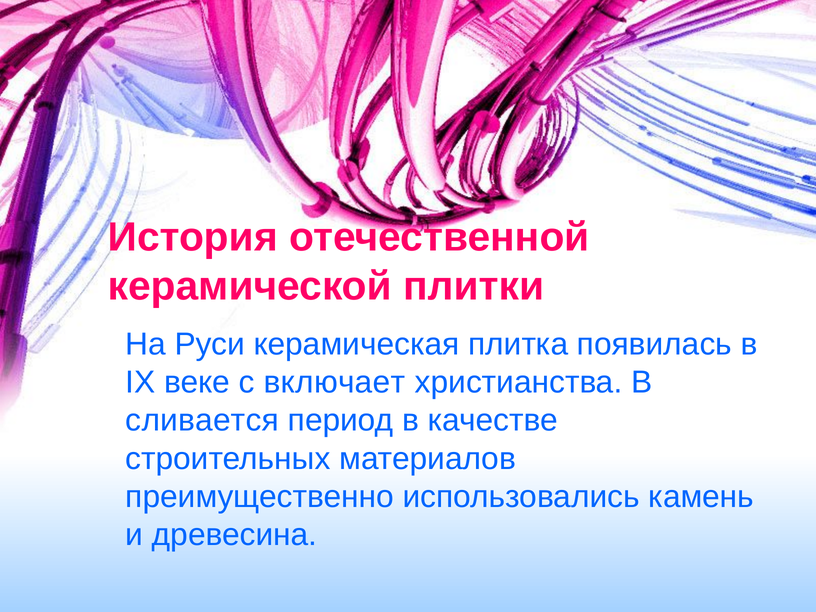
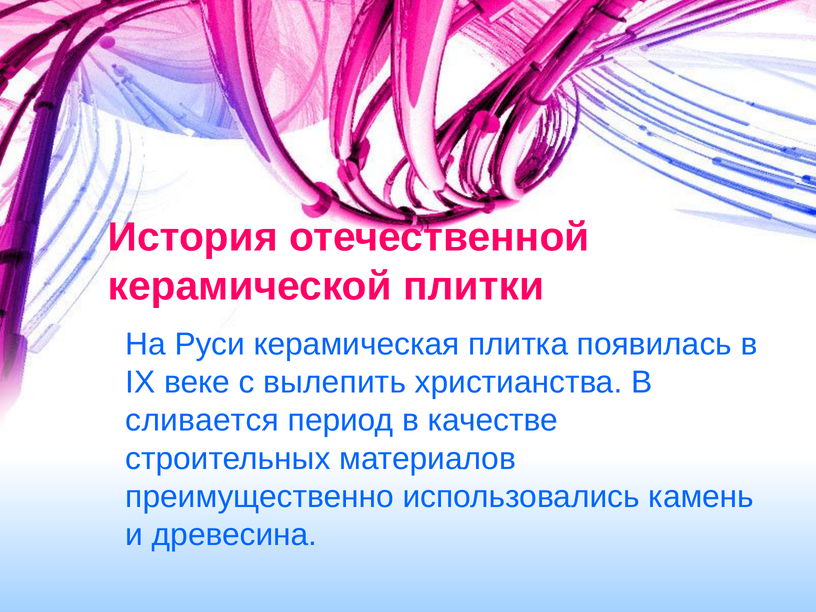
включает: включает -> вылепить (335, 382)
